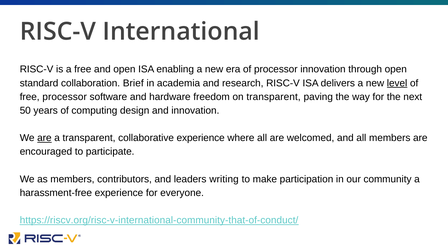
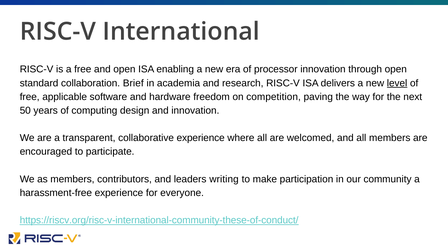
free processor: processor -> applicable (65, 97)
on transparent: transparent -> competition (274, 97)
are underline: present -> none (44, 138)
https://riscv.org/risc-v-international-community-that-of-conduct/: https://riscv.org/risc-v-international-community-that-of-conduct/ -> https://riscv.org/risc-v-international-community-these-of-conduct/ (159, 220)
